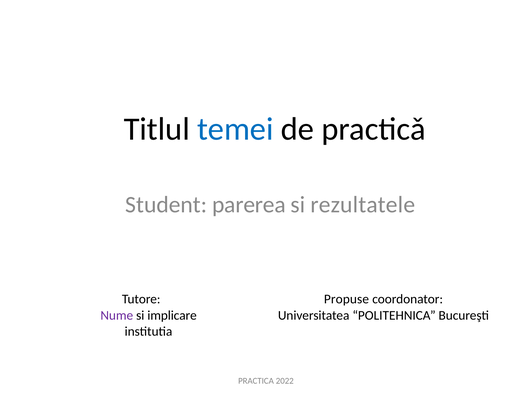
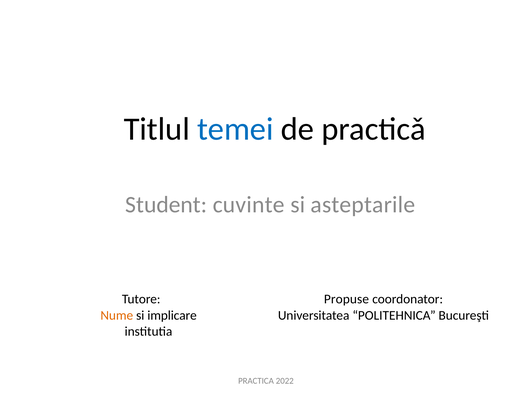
parerea: parerea -> cuvinte (249, 205)
rezultatele: rezultatele -> asteptarile (363, 205)
Nume colour: purple -> orange (117, 315)
